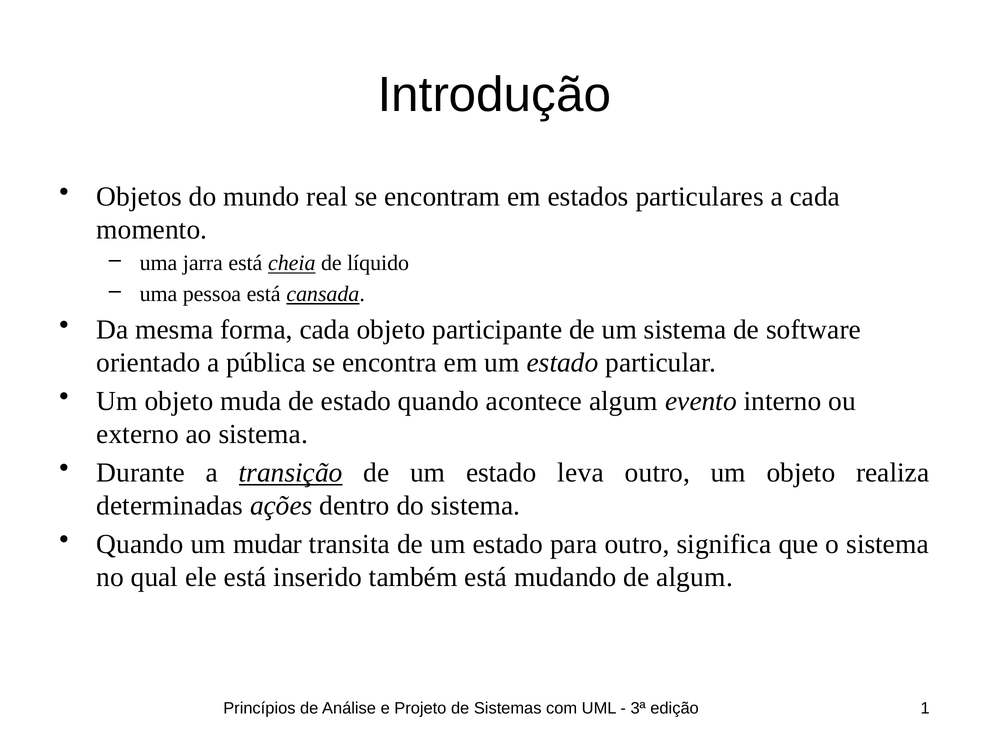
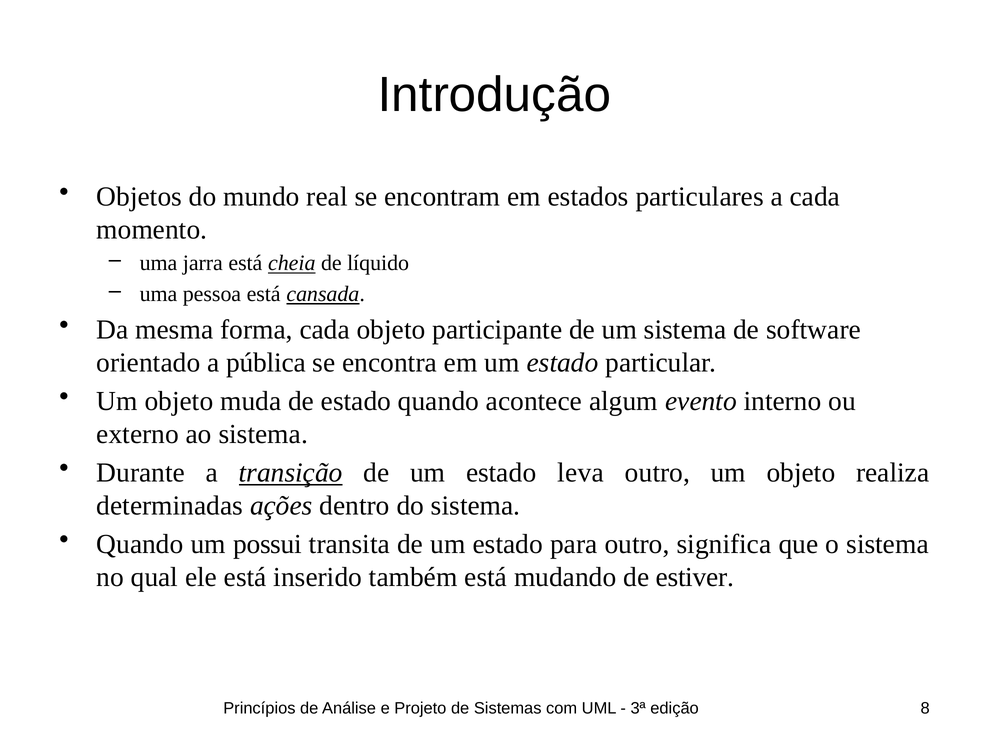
mudar: mudar -> possui (268, 544)
de algum: algum -> estiver (695, 577)
1: 1 -> 8 (925, 708)
